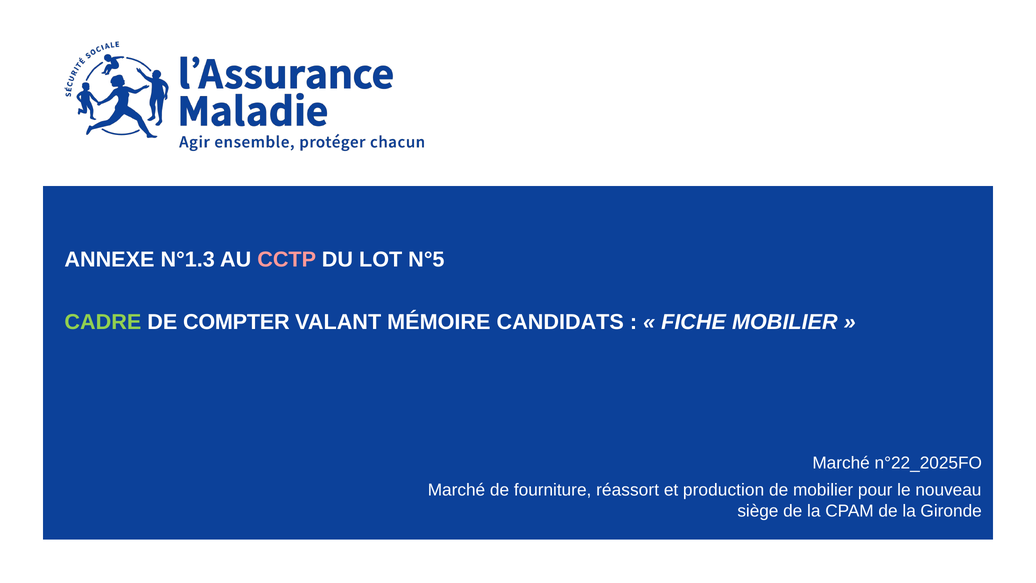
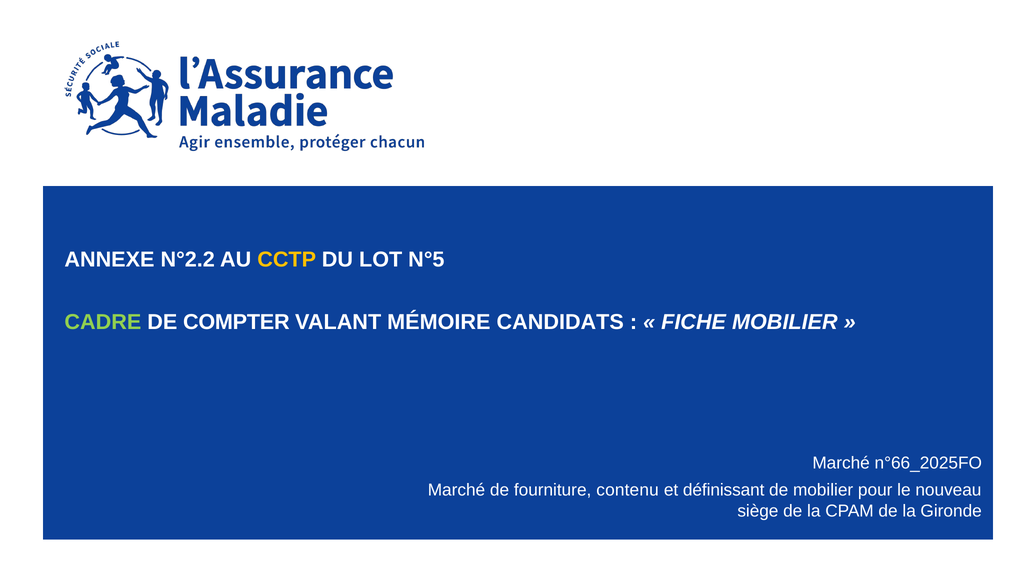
N°1.3: N°1.3 -> N°2.2 (188, 260)
CCTP colour: pink -> yellow (287, 260)
n°22_2025FO: n°22_2025FO -> n°66_2025FO (928, 463)
réassort: réassort -> contenu (628, 490)
production: production -> définissant (724, 490)
